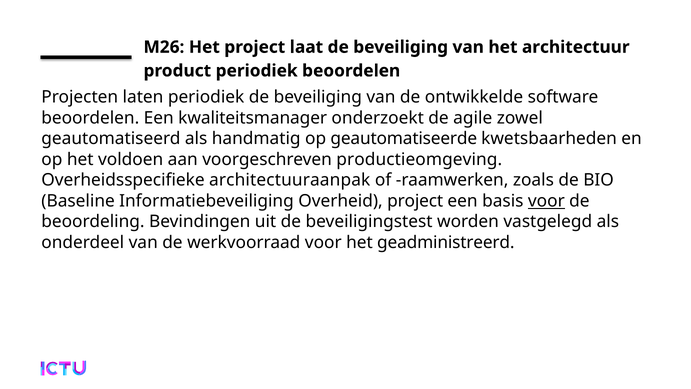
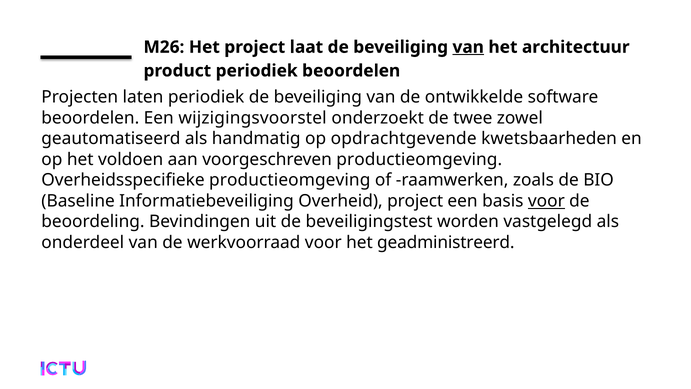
van underline: none -> present (468, 47)
kwaliteitsmanager: kwaliteitsmanager -> wijzigingsvoorstel (253, 118)
agile: agile -> twee (473, 118)
geautomatiseerde: geautomatiseerde -> opdrachtgevende (404, 138)
Overheidsspecifieke architectuuraanpak: architectuuraanpak -> productieomgeving (290, 180)
